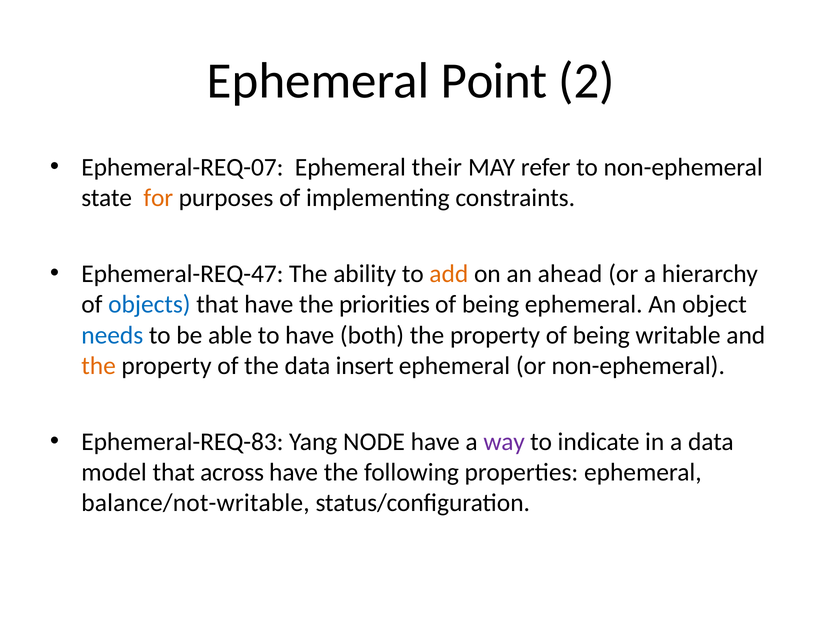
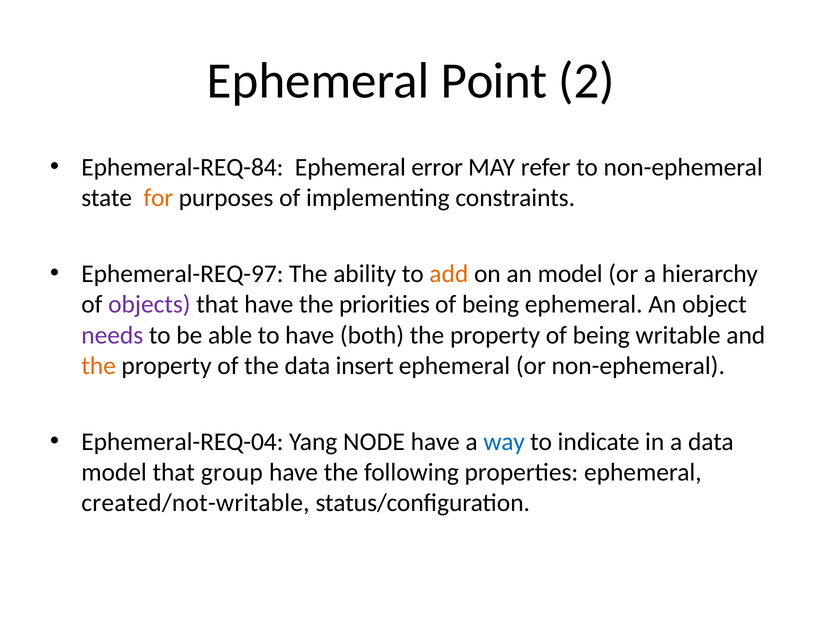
Ephemeral-REQ-07: Ephemeral-REQ-07 -> Ephemeral-REQ-84 (182, 167)
their: their -> error (437, 167)
Ephemeral-REQ-47: Ephemeral-REQ-47 -> Ephemeral-REQ-97 (182, 274)
an ahead: ahead -> model (570, 274)
objects colour: blue -> purple (149, 304)
needs colour: blue -> purple (112, 335)
Ephemeral-REQ-83: Ephemeral-REQ-83 -> Ephemeral-REQ-04 (182, 441)
way colour: purple -> blue (504, 441)
across: across -> group (232, 472)
balance/not-writable: balance/not-writable -> created/not-writable (195, 503)
